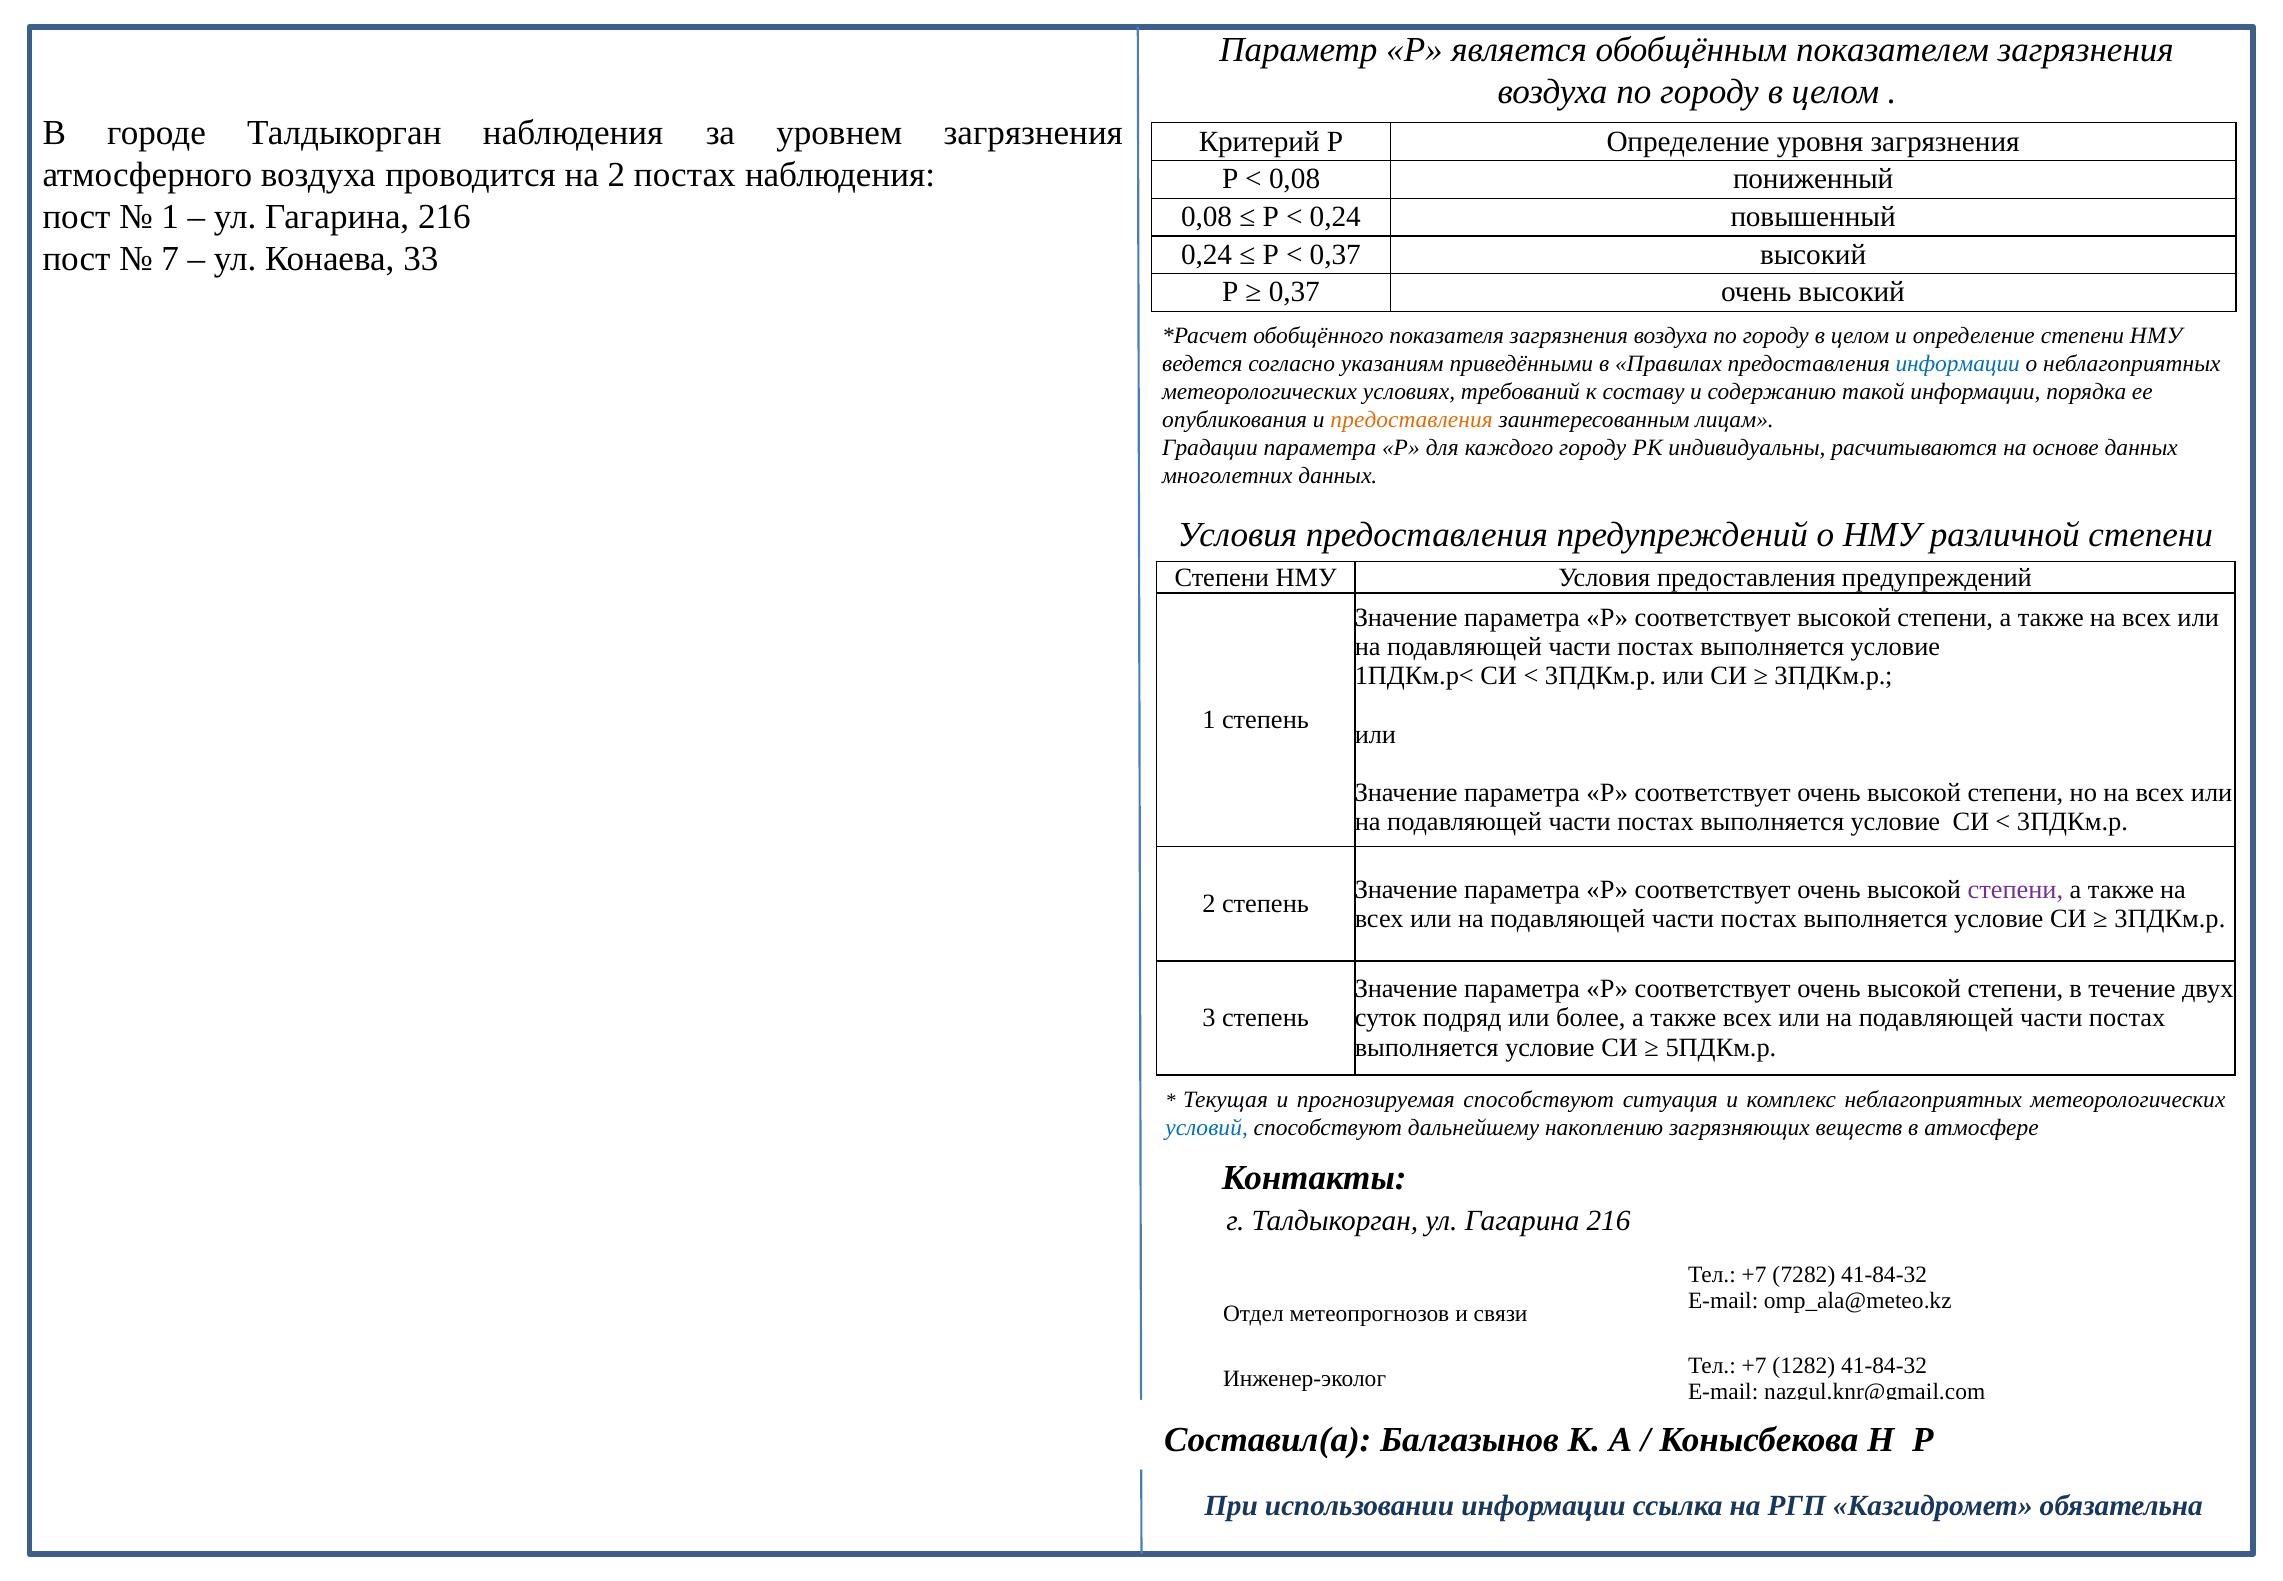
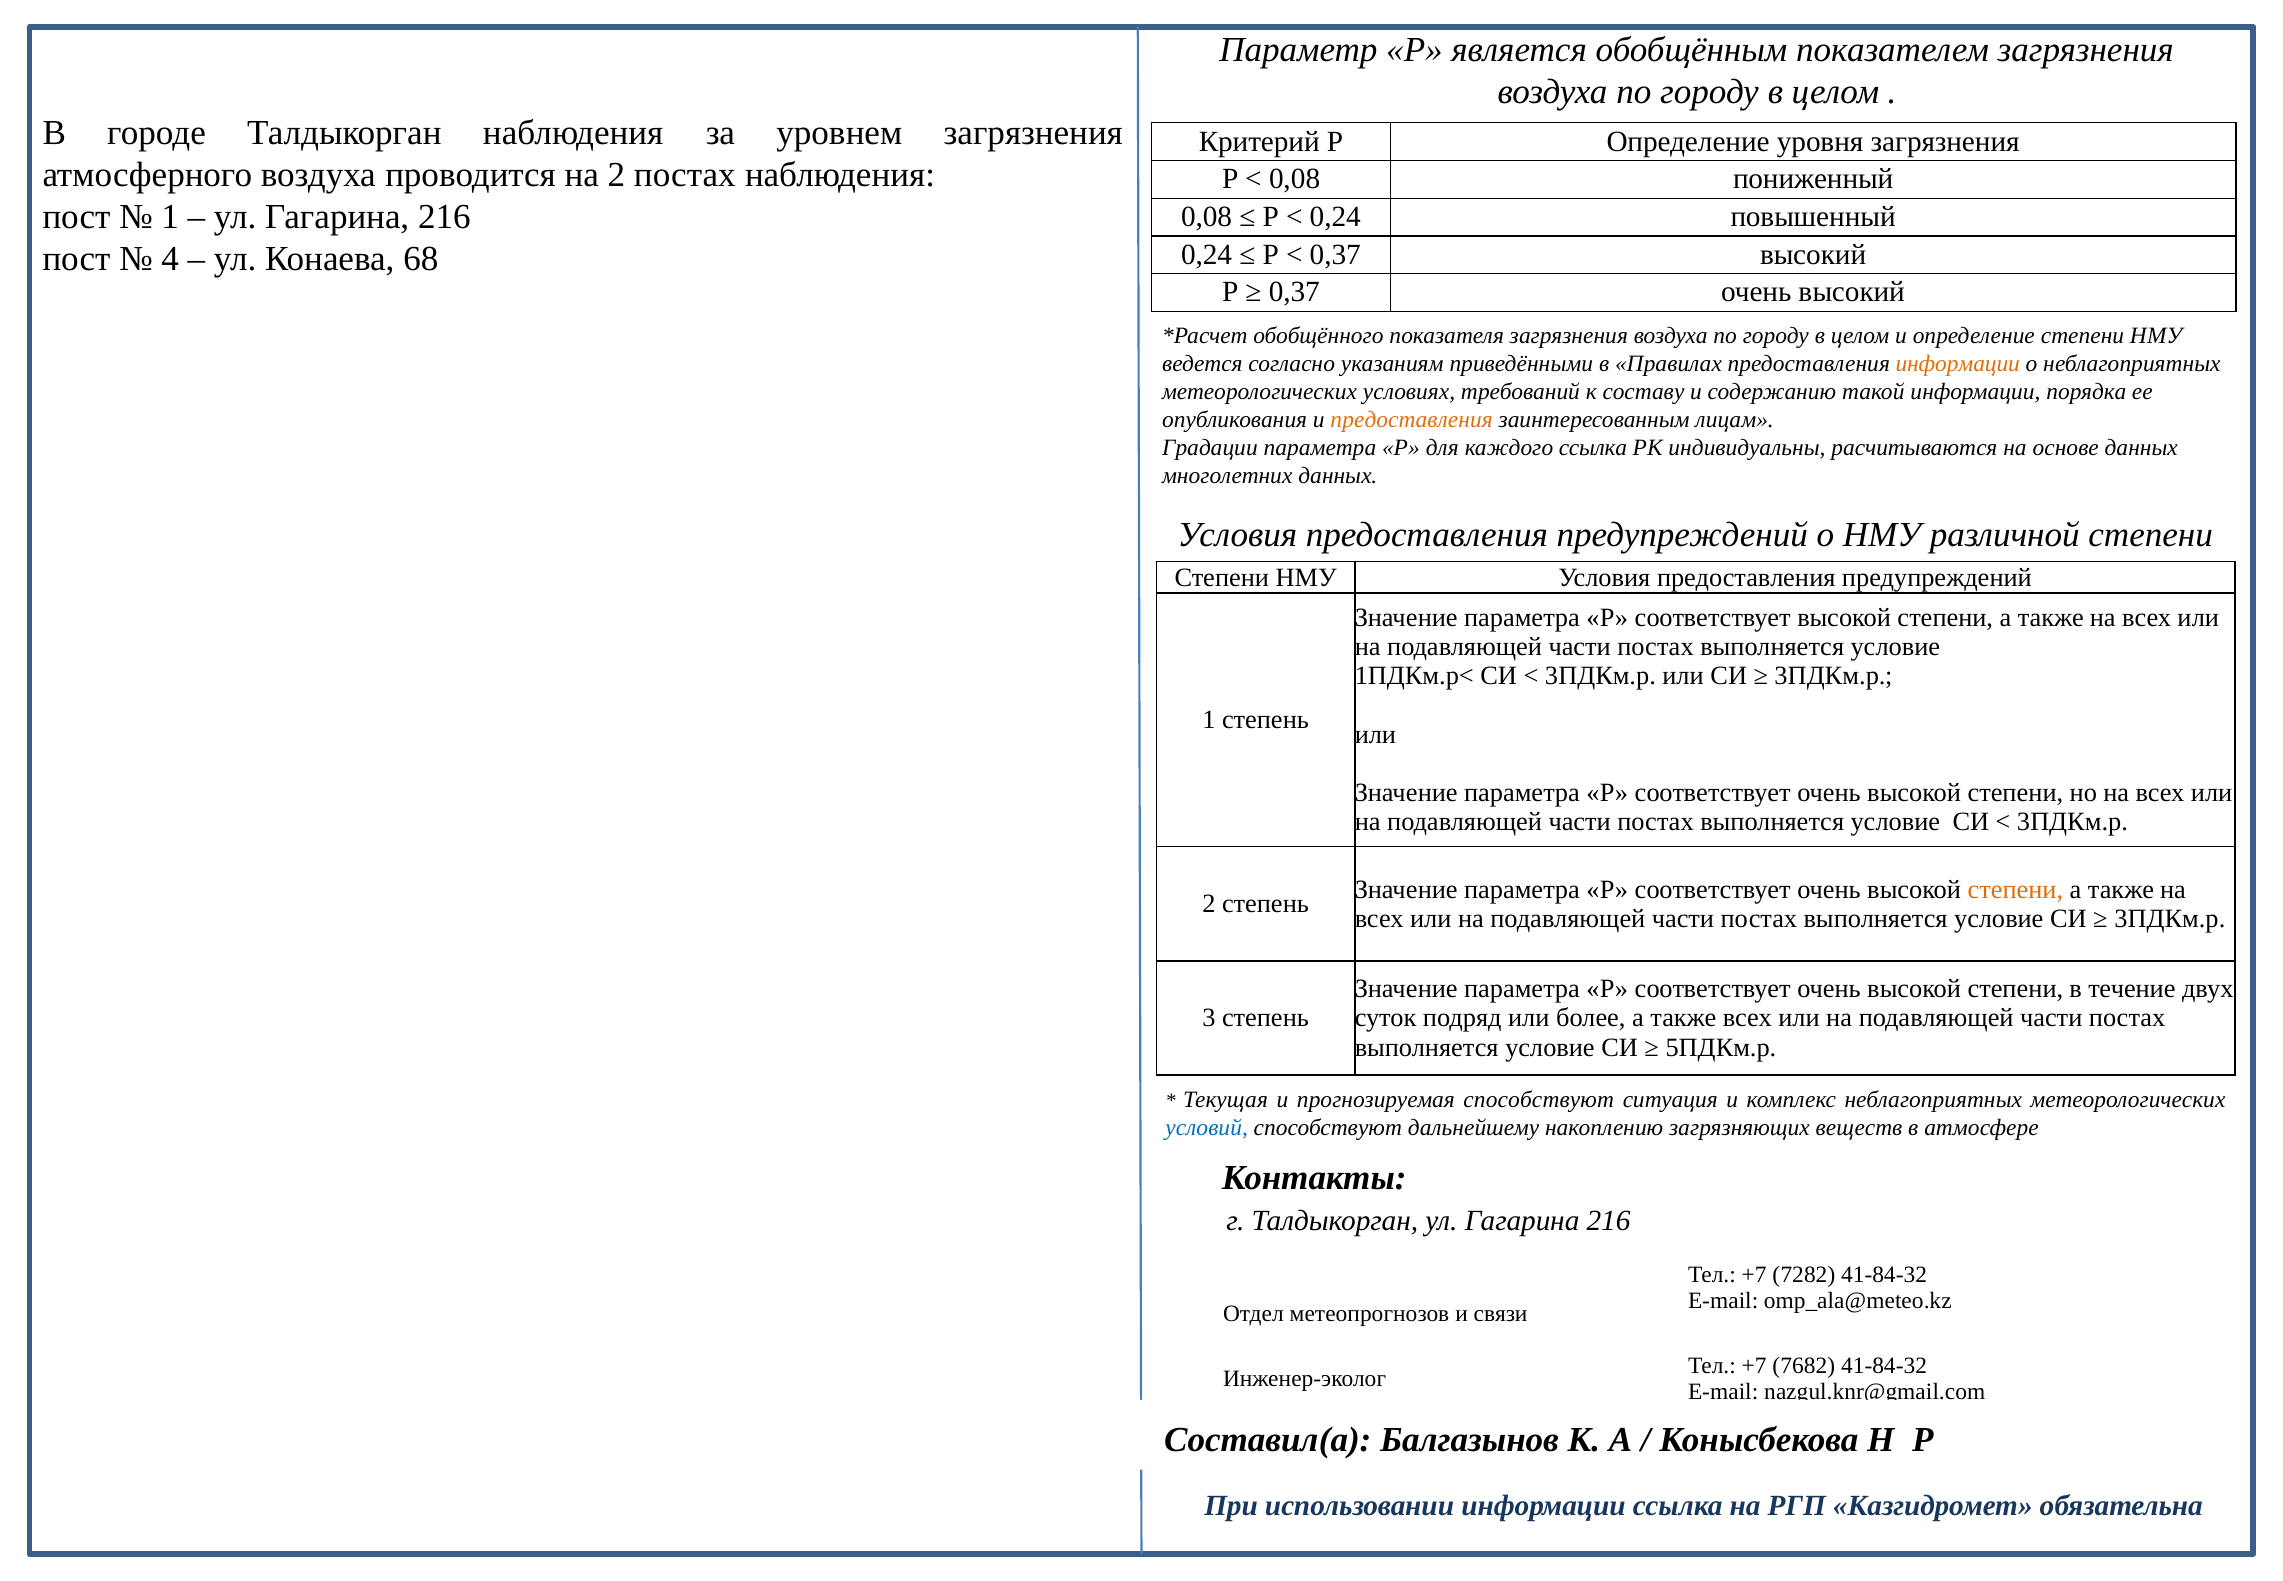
7: 7 -> 4 (170, 259)
33: 33 -> 68 (421, 259)
информации colour: blue -> orange (1958, 363)
каждого городу: городу -> ссылка (1593, 447)
степени colour: purple -> orange (2015, 889)
1282: 1282 -> 7682 (1804, 1365)
